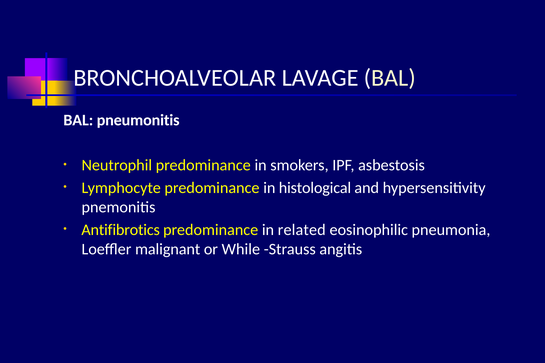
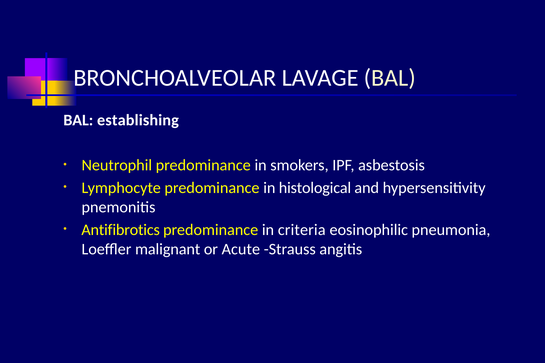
pneumonitis: pneumonitis -> establishing (138, 120)
related: related -> criteria (302, 230)
While: While -> Acute (241, 249)
